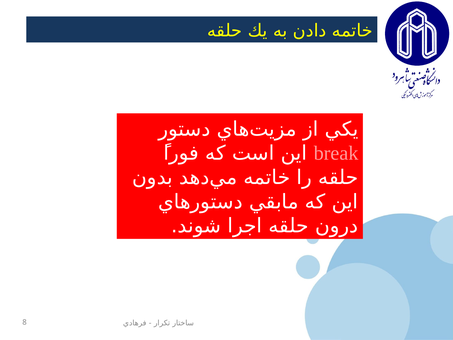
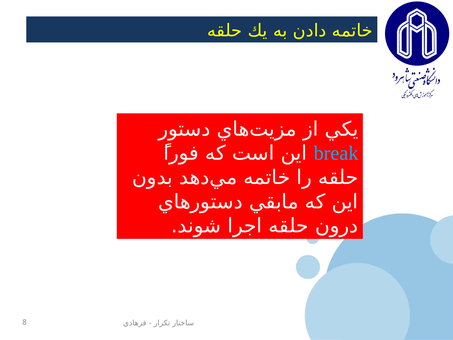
break colour: pink -> light blue (336, 153)
